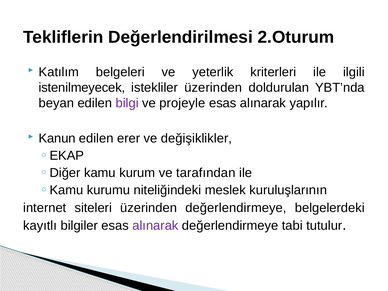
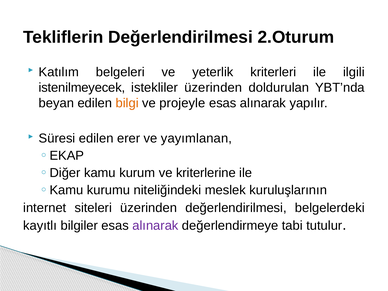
bilgi colour: purple -> orange (127, 103)
Kanun: Kanun -> Süresi (57, 138)
değişiklikler: değişiklikler -> yayımlanan (196, 138)
tarafından: tarafından -> kriterlerine (206, 173)
üzerinden değerlendirmeye: değerlendirmeye -> değerlendirilmesi (236, 208)
